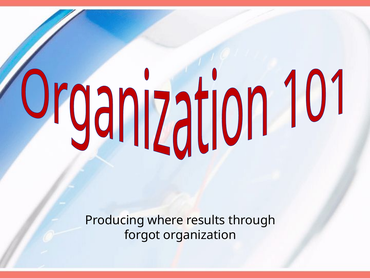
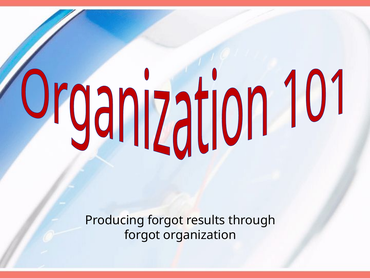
Producing where: where -> forgot (165, 220)
